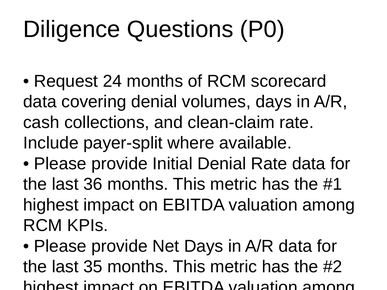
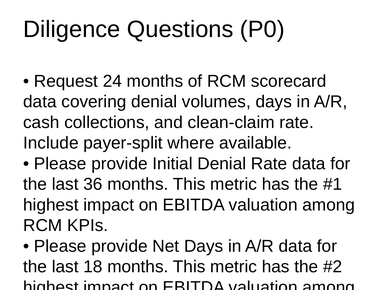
35: 35 -> 18 (93, 267)
